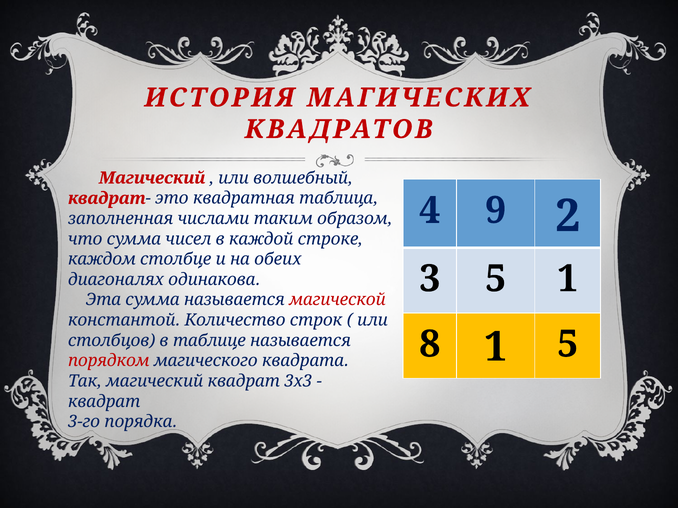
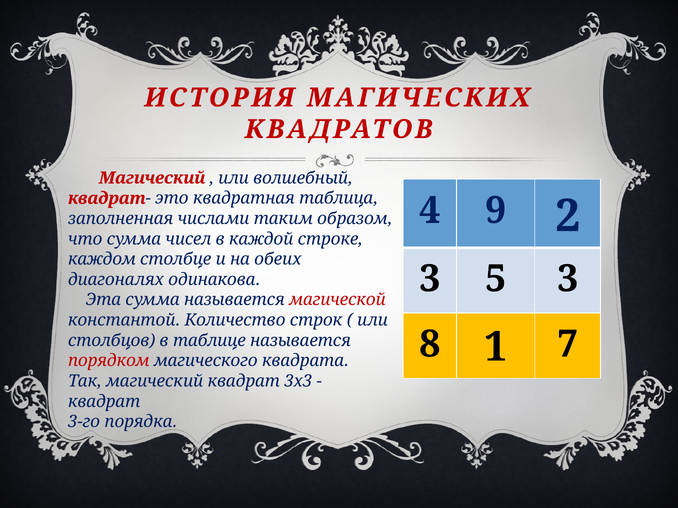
5 1: 1 -> 3 (568, 279)
1 5: 5 -> 7 (568, 344)
